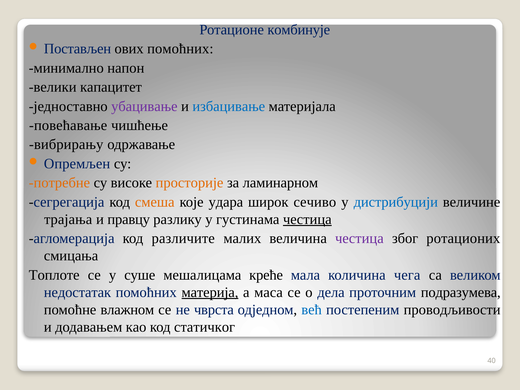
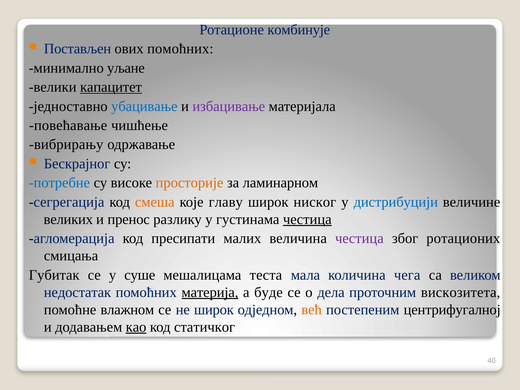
напон: напон -> уљане (126, 68)
капацитет underline: none -> present (111, 87)
убацивање colour: purple -> blue (144, 106)
избацивање colour: blue -> purple (229, 106)
Опремљен: Опремљен -> Бескрајног (77, 164)
потребне colour: orange -> blue (59, 183)
удара: удара -> главу (226, 202)
сечиво: сечиво -> ниског (315, 202)
трајања: трајања -> великих (68, 219)
правцу: правцу -> пренос (129, 219)
различите: различите -> пресипати (183, 238)
Топлоте: Топлоте -> Губитак (54, 275)
креће: креће -> теста (266, 275)
маса: маса -> буде (268, 292)
подразумева: подразумева -> вискозитета (461, 292)
не чврста: чврста -> широк (214, 310)
већ colour: blue -> orange (312, 310)
проводљивости: проводљивости -> центрифугалној (452, 310)
као underline: none -> present (136, 327)
